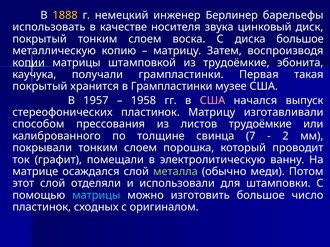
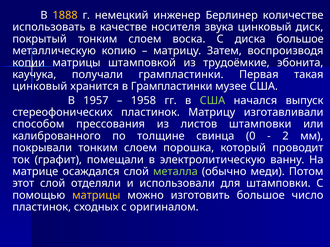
барельефы: барельефы -> количестве (293, 15)
покрытый: покрытый -> цинковый (40, 87)
США colour: pink -> light green (212, 101)
листов трудоёмкие: трудоёмкие -> штамповки (260, 124)
7: 7 -> 0 (251, 136)
матрицы colour: light blue -> yellow (96, 196)
